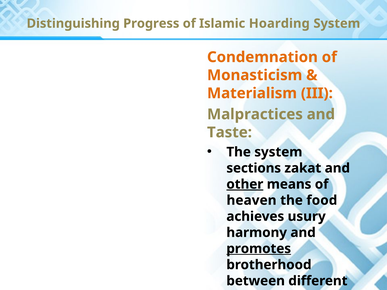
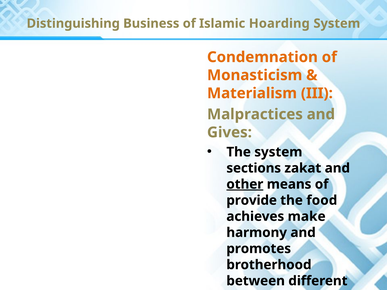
Progress: Progress -> Business (151, 23)
Taste: Taste -> Gives (229, 132)
heaven: heaven -> provide (252, 200)
usury: usury -> make (307, 217)
promotes underline: present -> none (259, 249)
